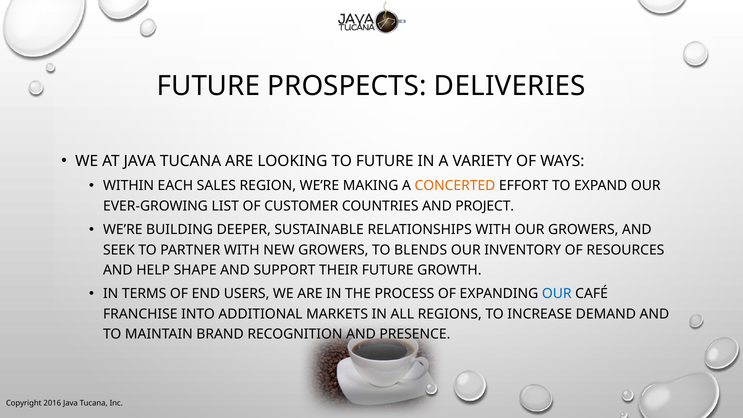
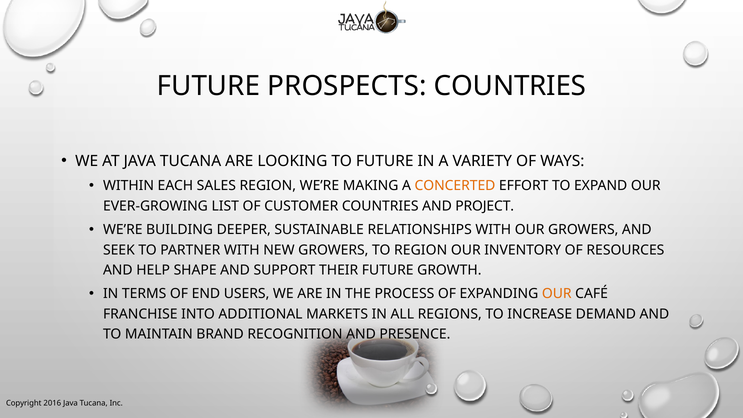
PROSPECTS DELIVERIES: DELIVERIES -> COUNTRIES (510, 86)
TO BLENDS: BLENDS -> REGION (421, 250)
OUR colour: blue -> orange (557, 294)
